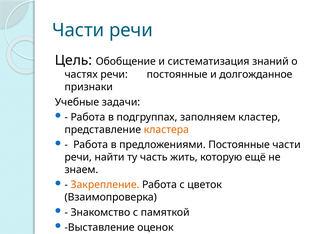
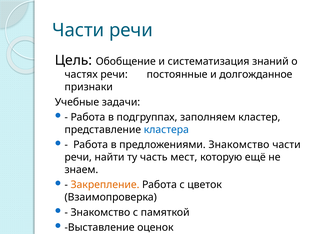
кластера colour: orange -> blue (166, 130)
предложениями Постоянные: Постоянные -> Знакомство (239, 145)
жить: жить -> мест (184, 157)
